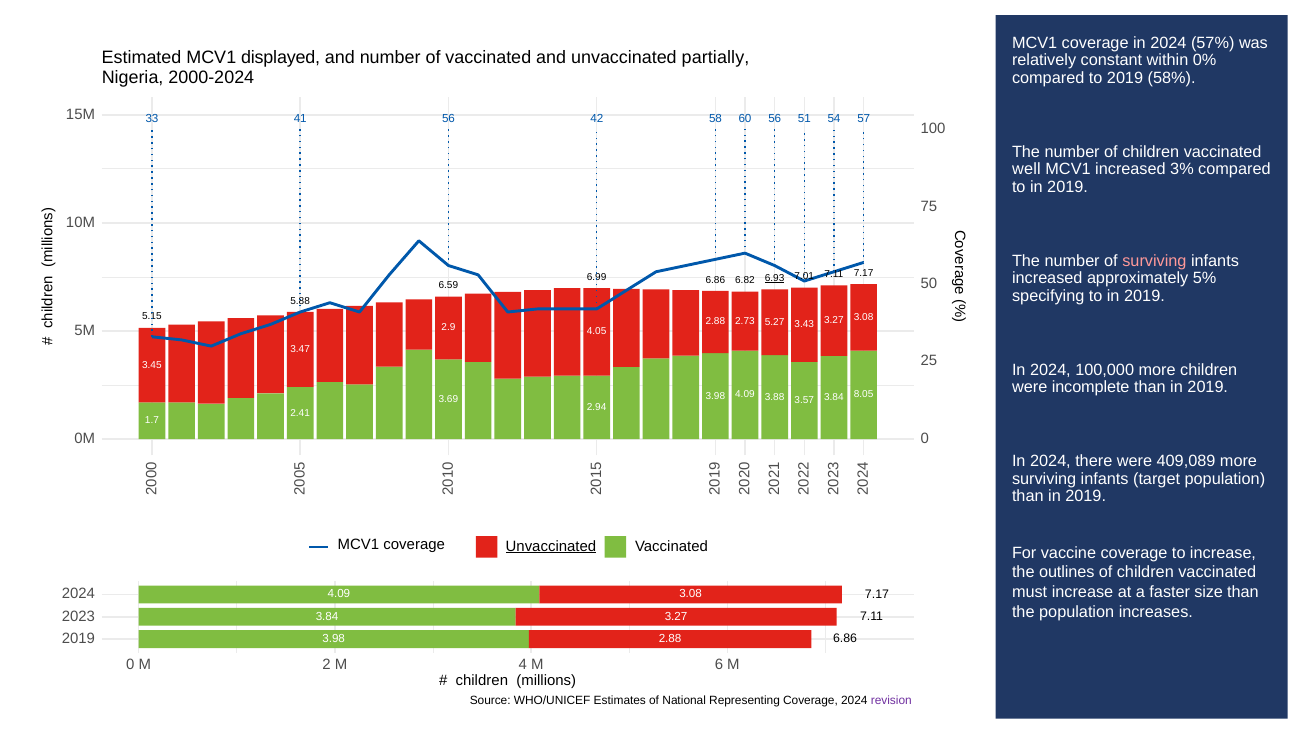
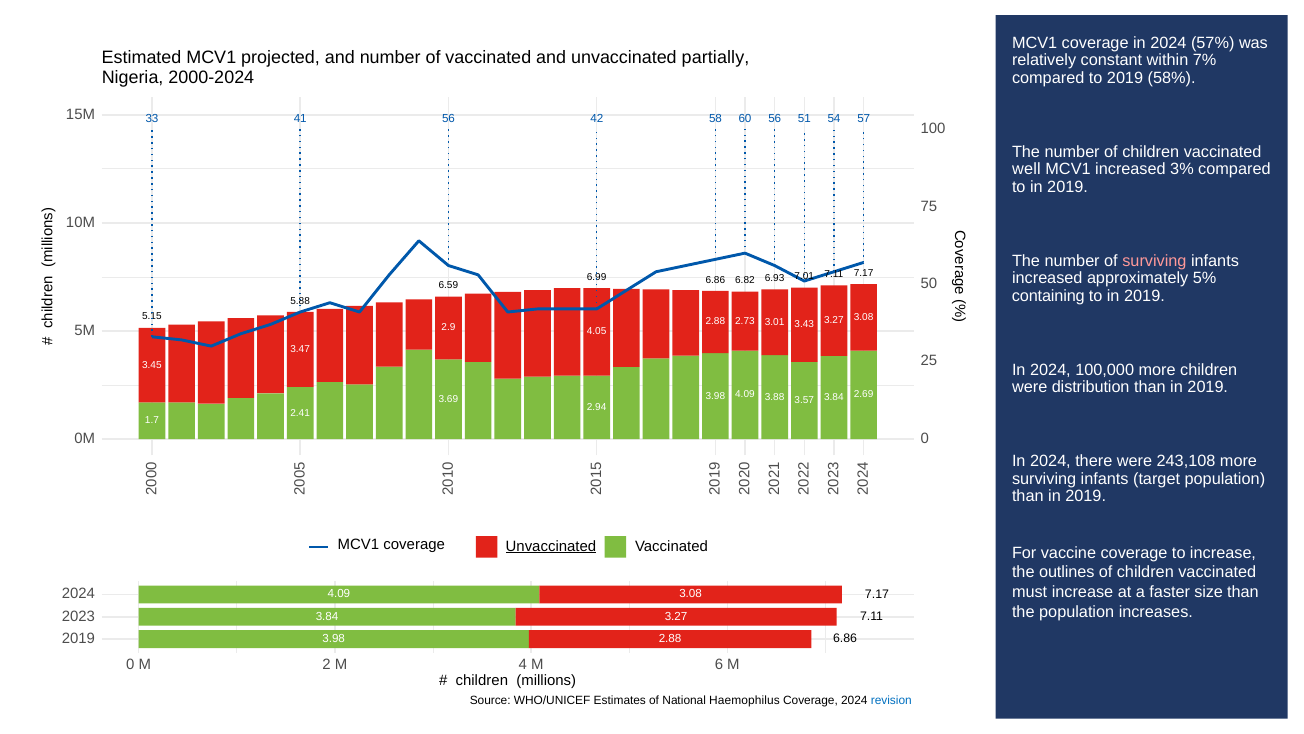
displayed: displayed -> projected (281, 58)
0%: 0% -> 7% (1205, 60)
6.93 underline: present -> none (775, 278)
specifying: specifying -> containing (1048, 296)
5.27: 5.27 -> 3.01 (775, 322)
incomplete: incomplete -> distribution (1091, 387)
8.05: 8.05 -> 2.69 (864, 394)
409,089: 409,089 -> 243,108 (1186, 461)
Representing: Representing -> Haemophilus (744, 700)
revision colour: purple -> blue (891, 700)
